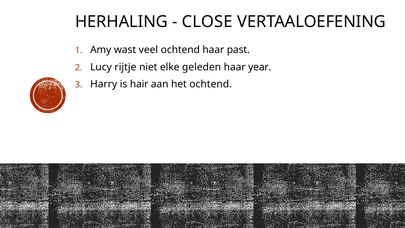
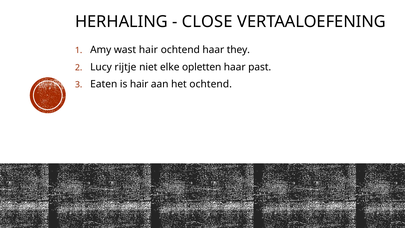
wast veel: veel -> hair (148, 50)
past: past -> they (238, 50)
geleden: geleden -> opletten (202, 67)
year: year -> past (260, 67)
Harry: Harry -> Eaten (104, 84)
